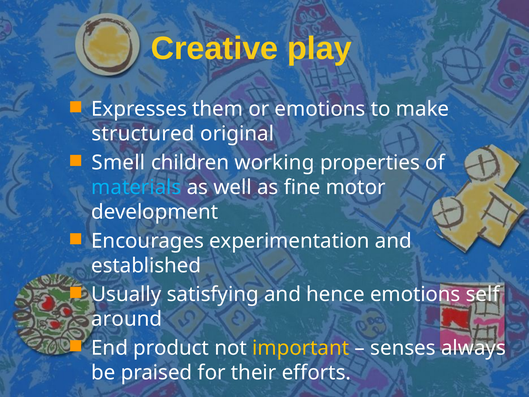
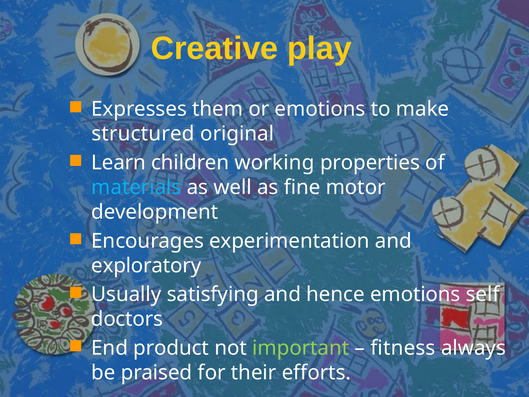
Smell: Smell -> Learn (119, 163)
established: established -> exploratory (146, 265)
around: around -> doctors (127, 319)
important colour: yellow -> light green (301, 348)
senses: senses -> fitness (403, 348)
